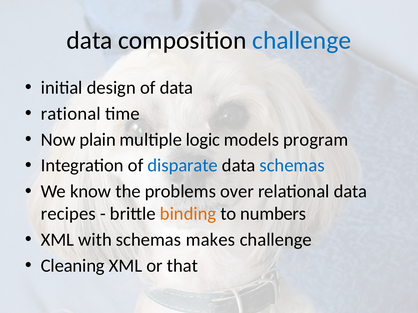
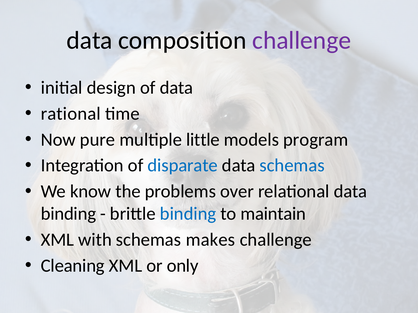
challenge colour: blue -> purple (302, 40)
plain: plain -> pure (98, 140)
logic: logic -> little (203, 140)
recipes: recipes -> binding (68, 214)
binding colour: orange -> blue (188, 214)
numbers: numbers -> maintain (273, 214)
that: that -> only (183, 266)
